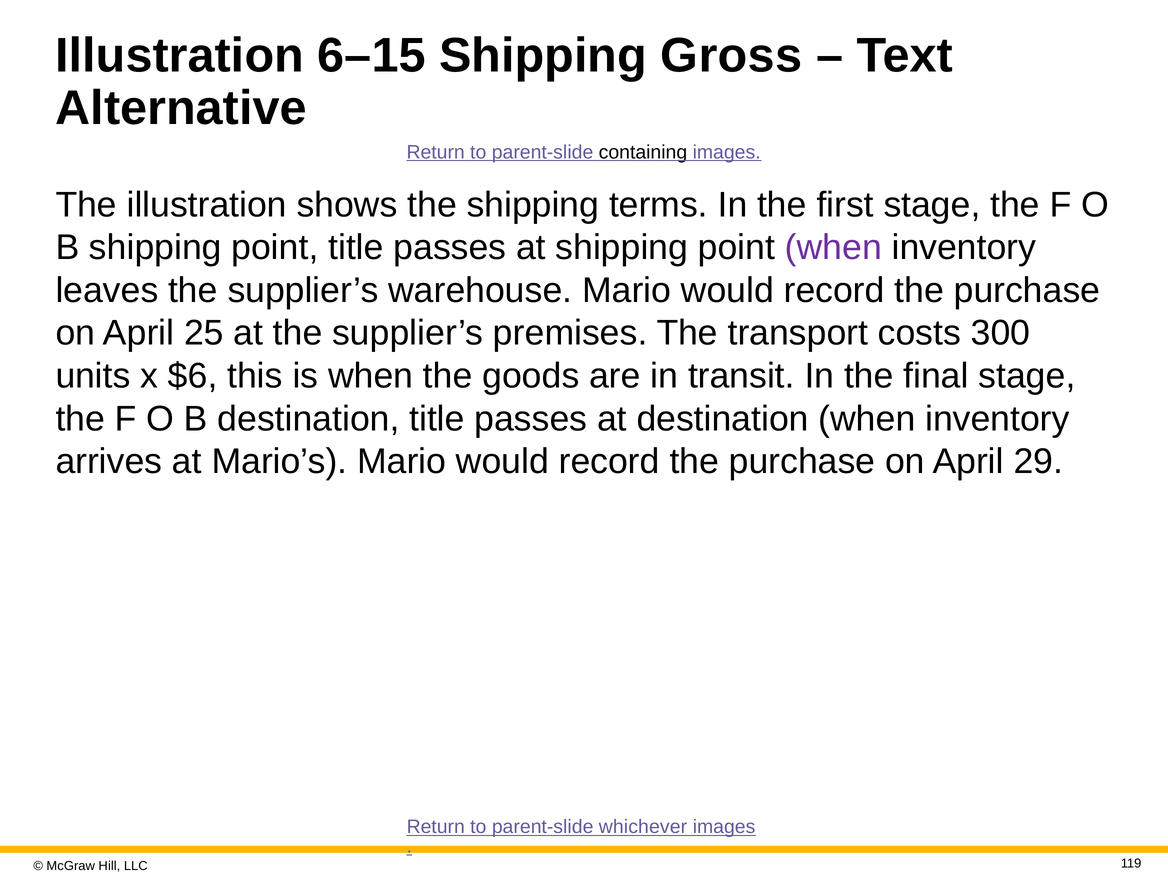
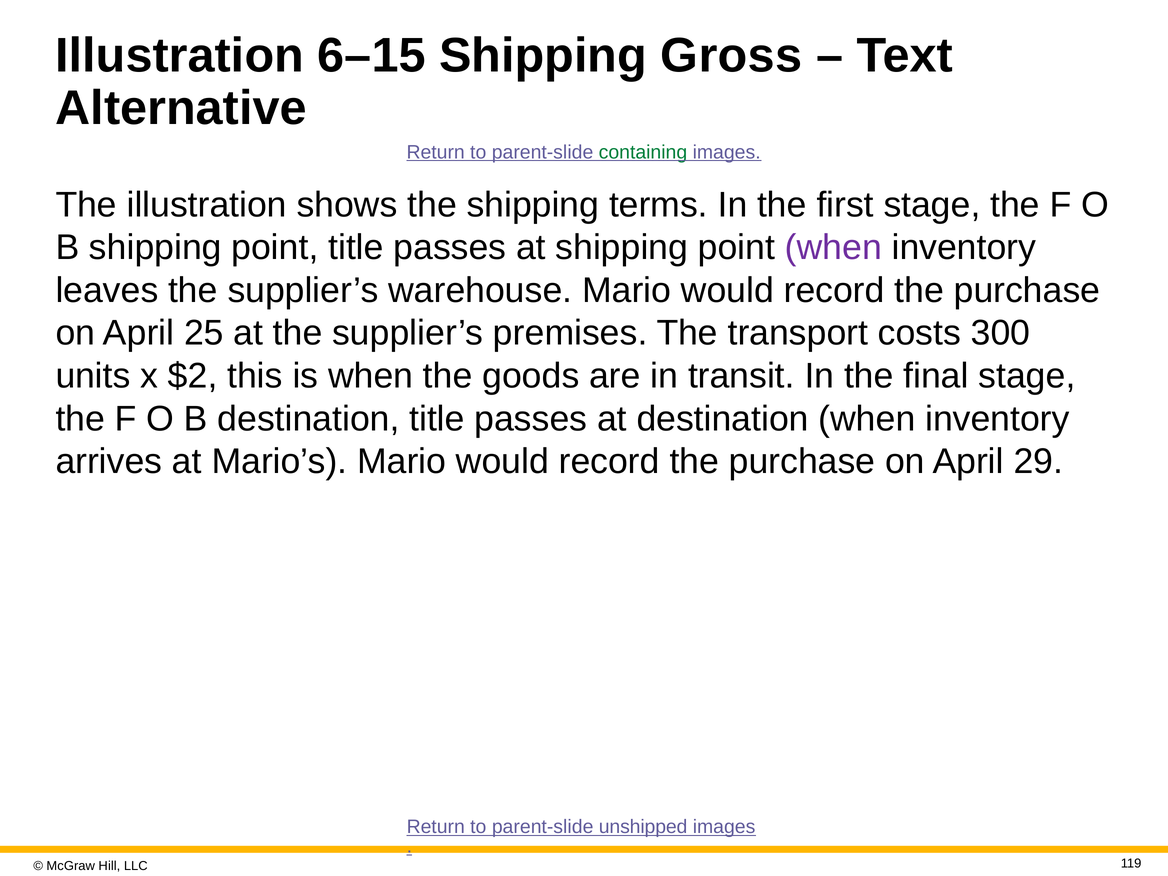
containing colour: black -> green (643, 152)
$6: $6 -> $2 (193, 376)
whichever: whichever -> unshipped (643, 827)
